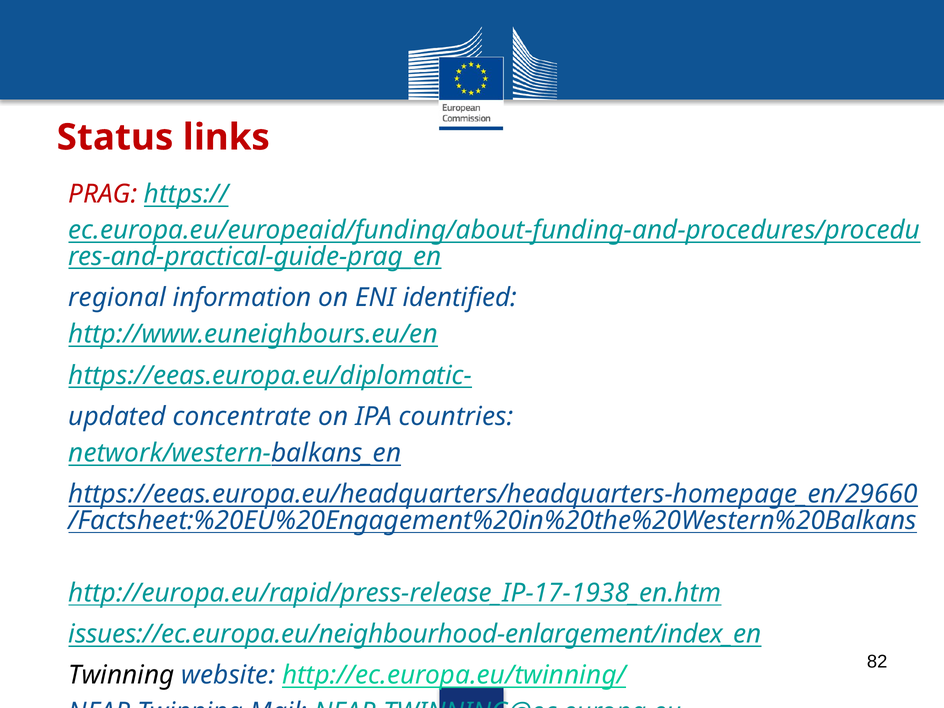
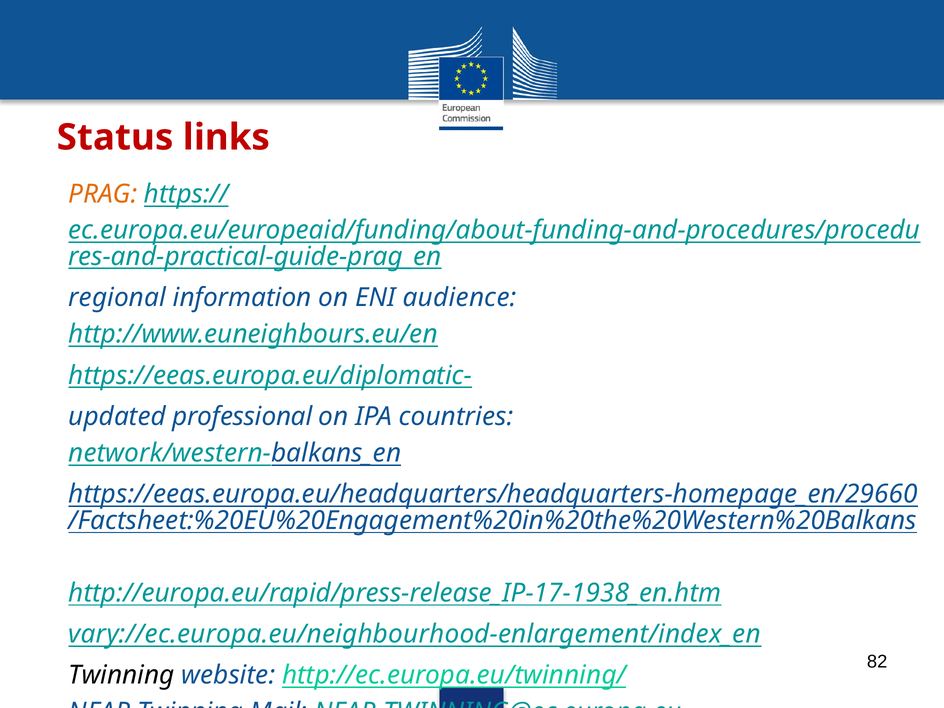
PRAG colour: red -> orange (103, 194)
identified: identified -> audience (460, 298)
concentrate: concentrate -> professional (242, 416)
issues://ec.europa.eu/neighbourhood-enlargement/index_en: issues://ec.europa.eu/neighbourhood-enlargement/index_en -> vary://ec.europa.eu/neighbourhood-enlargement/index_en (415, 634)
